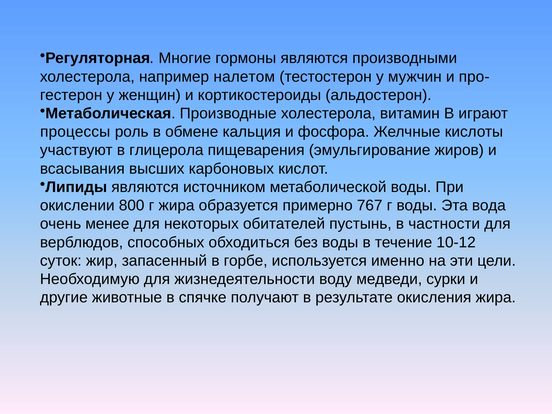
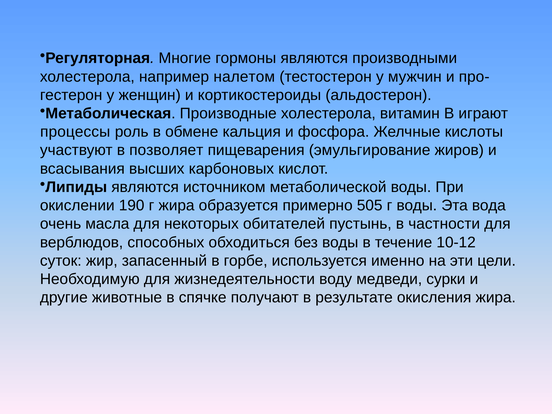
глицерола: глицерола -> позволяет (166, 150)
800: 800 -> 190 (132, 205)
767: 767 -> 505 (370, 205)
менее: менее -> масла (107, 224)
